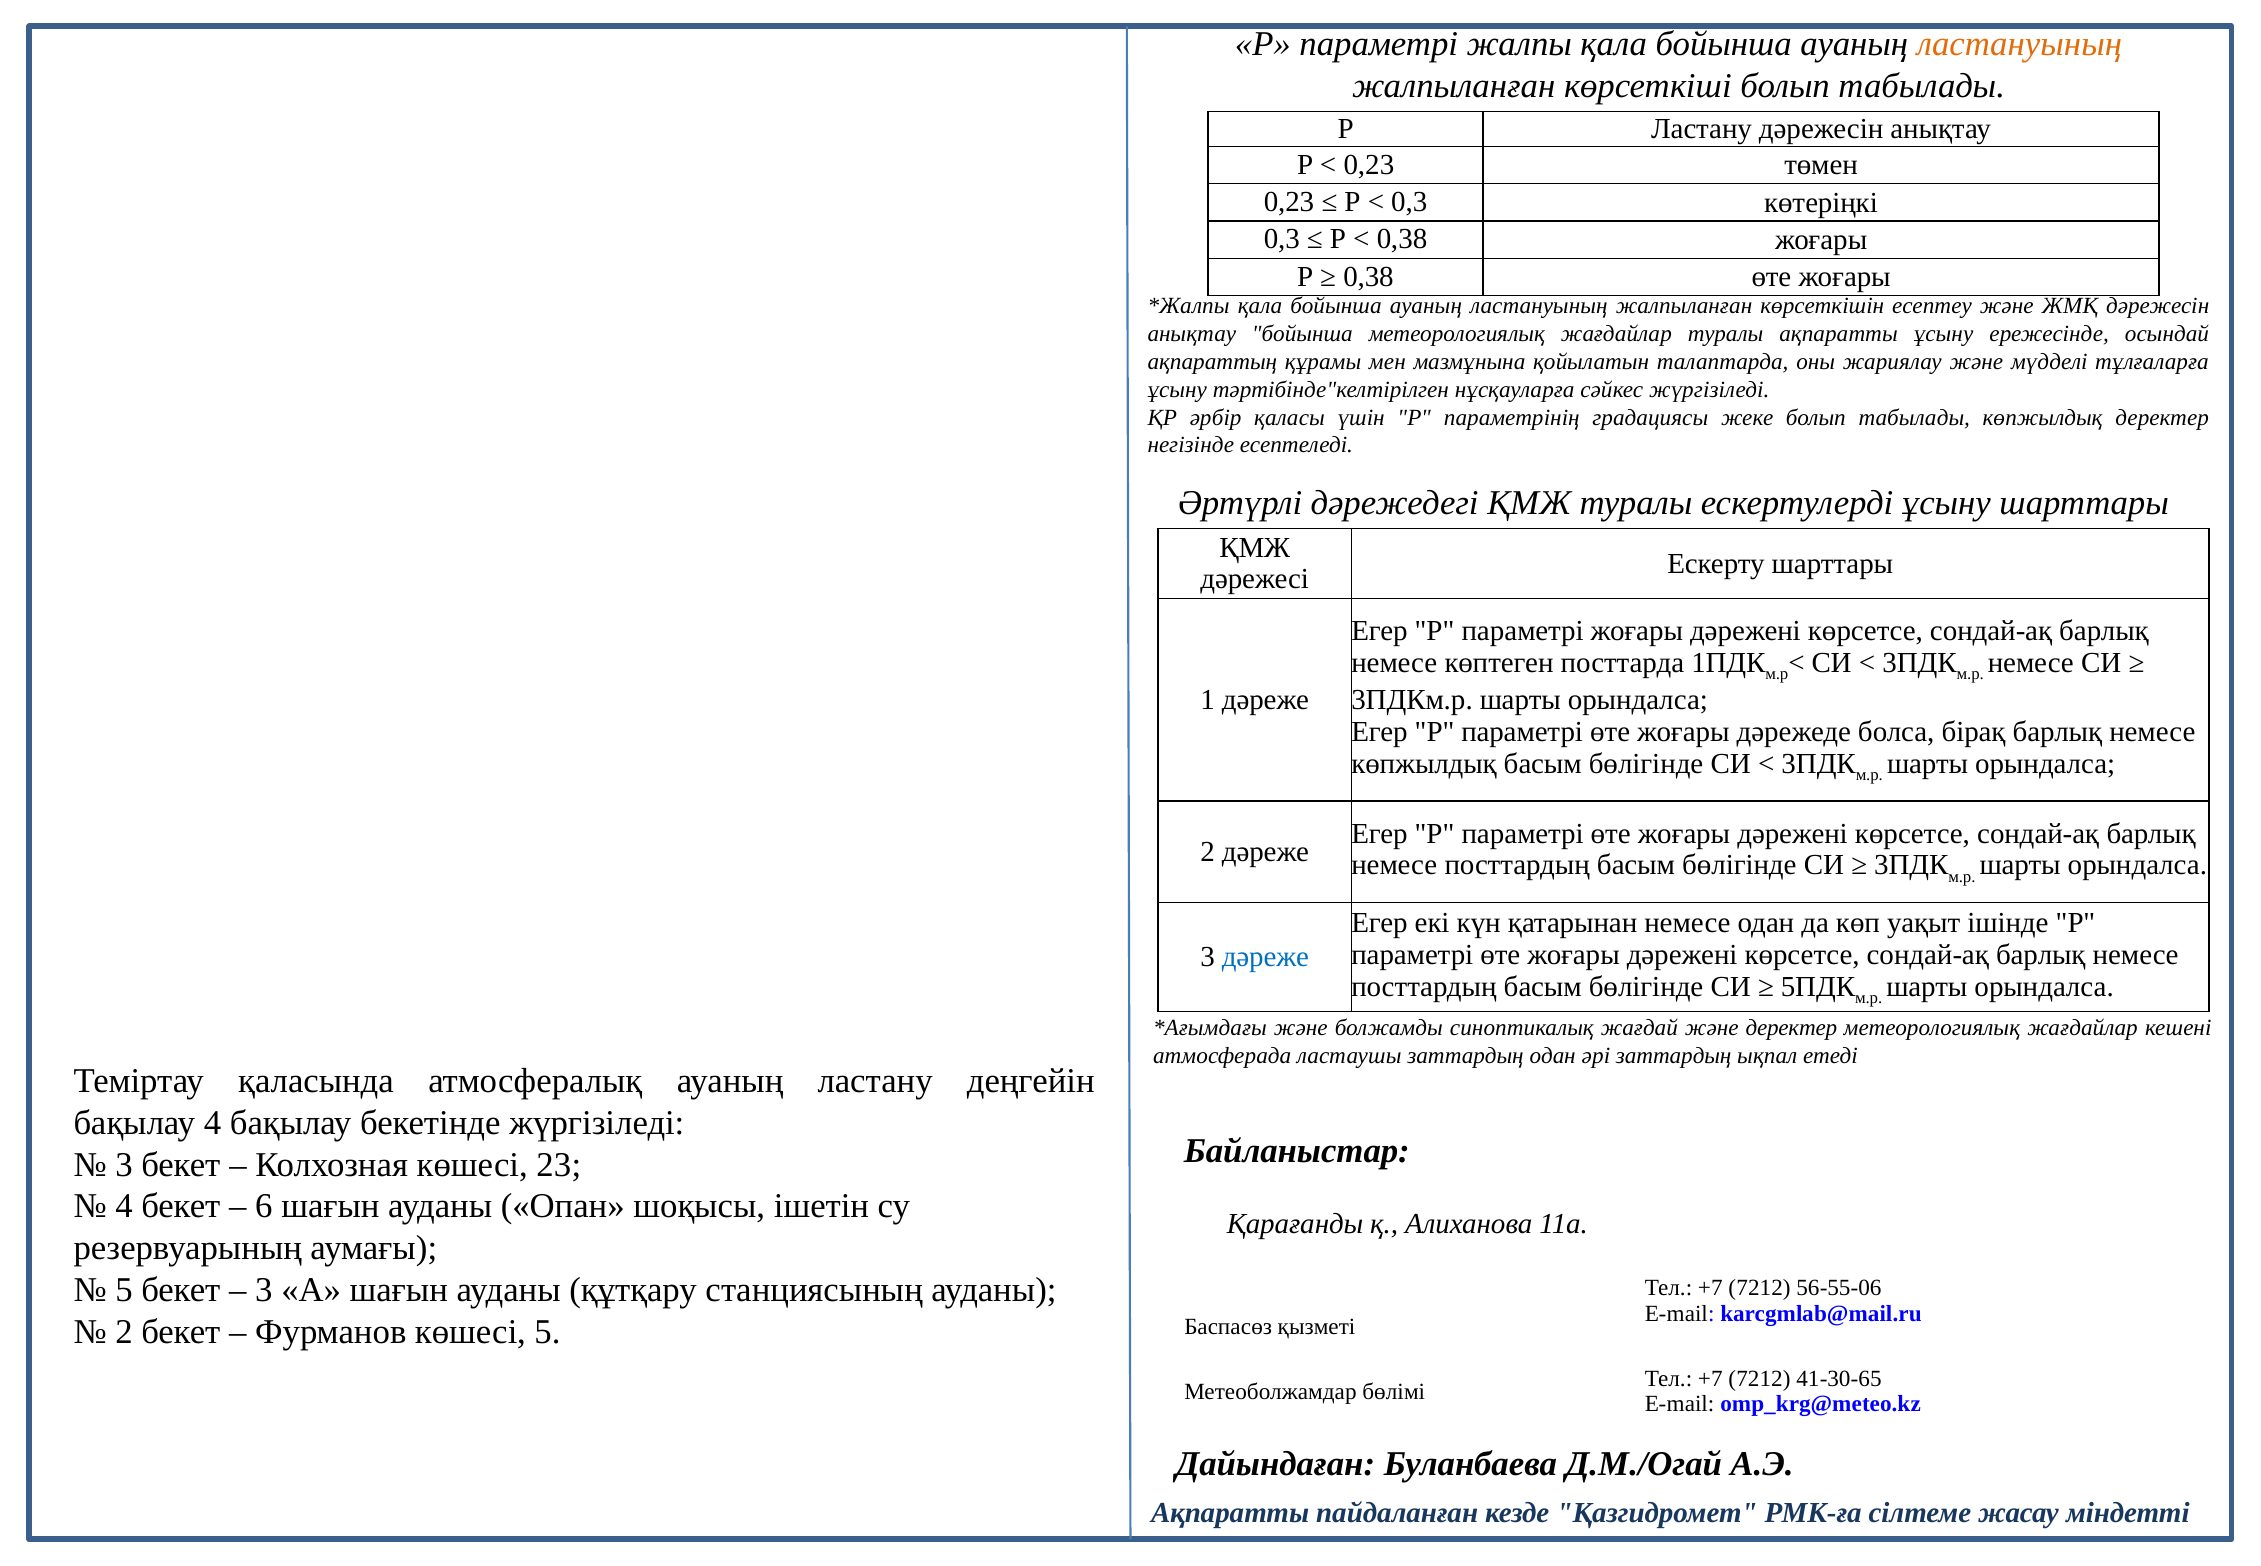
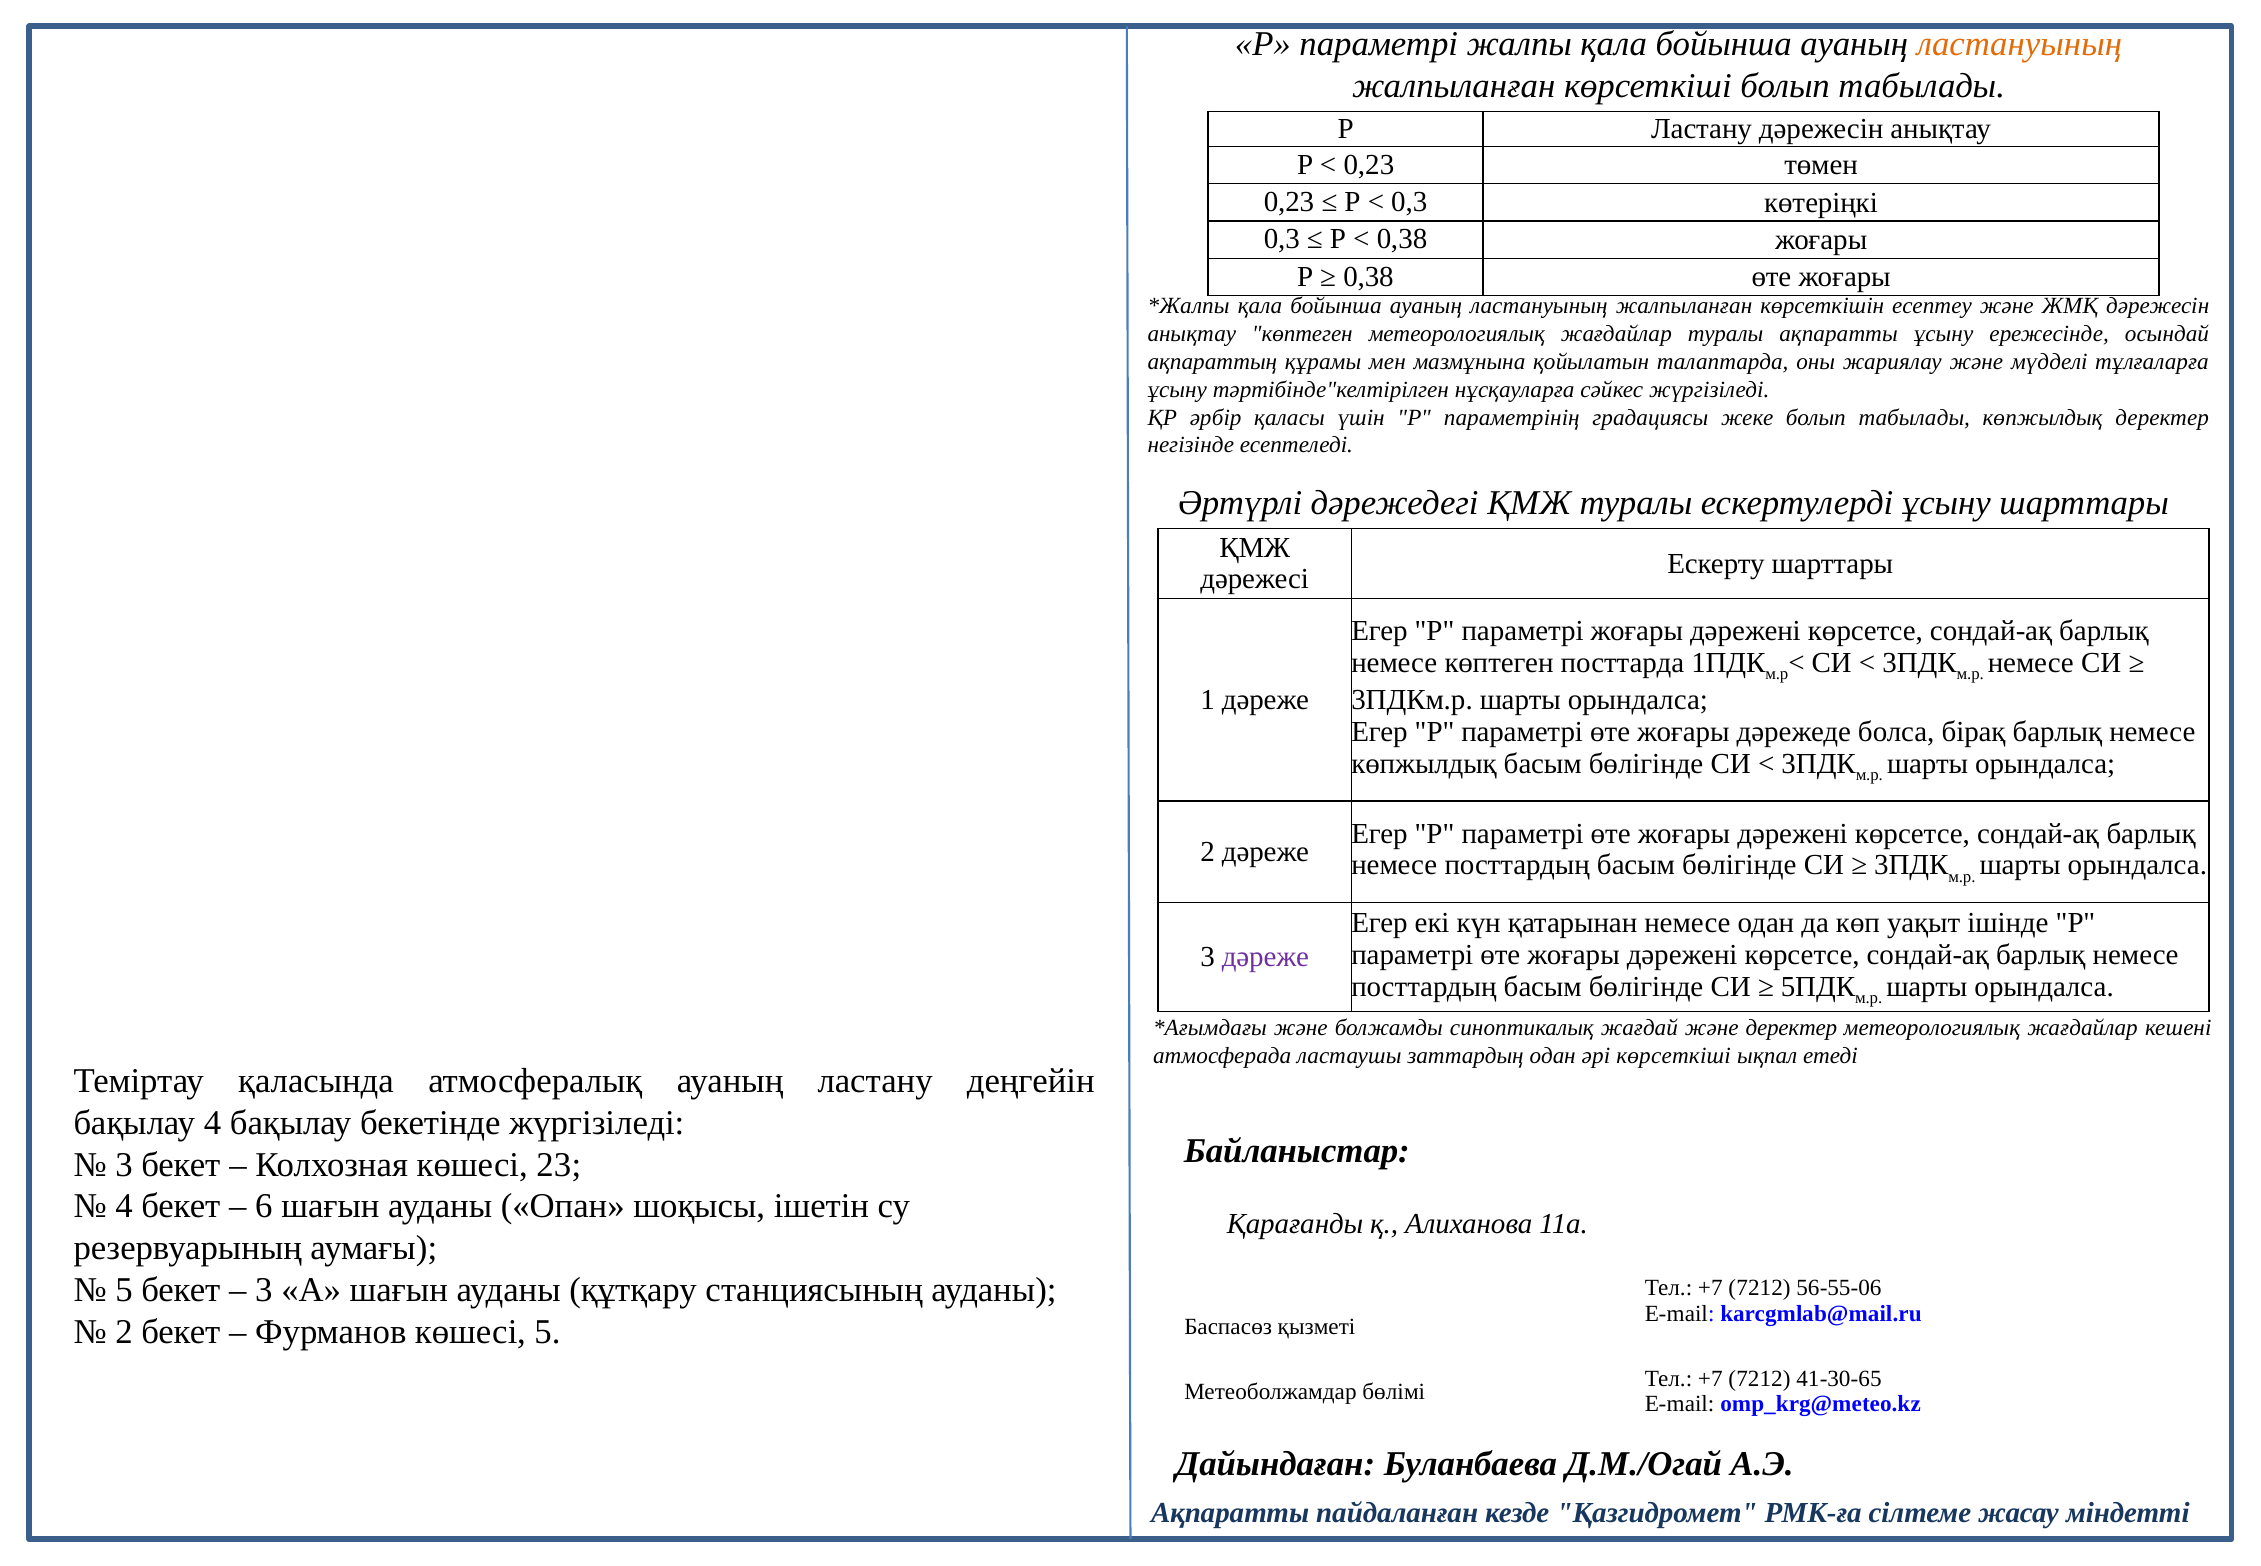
анықтау бойынша: бойынша -> көптеген (1302, 334)
дәреже colour: blue -> purple (1265, 957)
әрі заттардың: заттардың -> көрсеткіші (1674, 1055)
